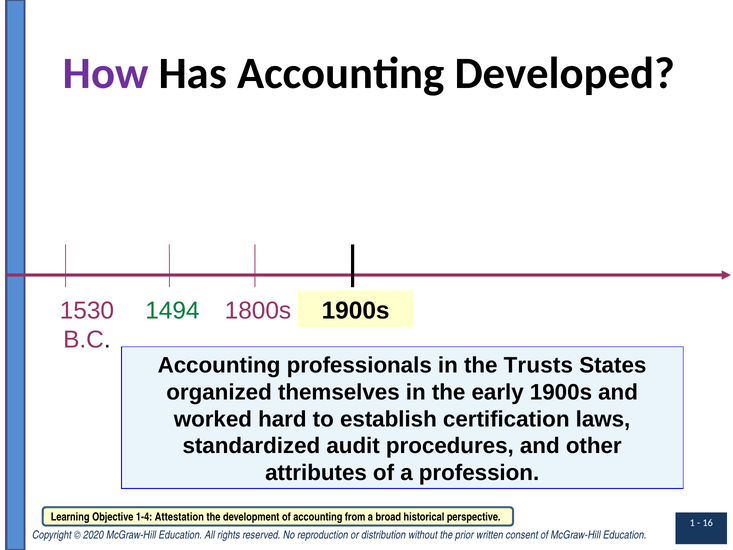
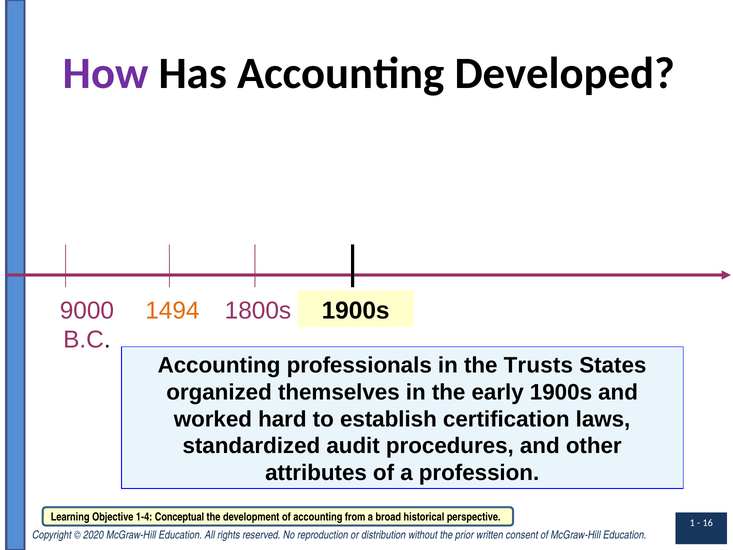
1530: 1530 -> 9000 (87, 310)
1494 colour: green -> orange (172, 310)
Attestation: Attestation -> Conceptual (179, 517)
